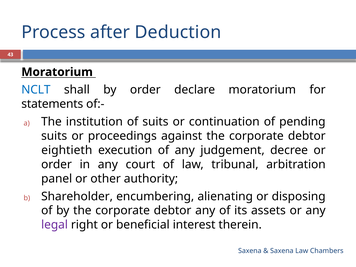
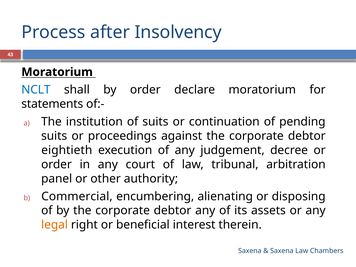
Deduction: Deduction -> Insolvency (178, 32)
Shareholder: Shareholder -> Commercial (77, 196)
legal colour: purple -> orange (55, 225)
